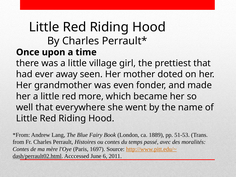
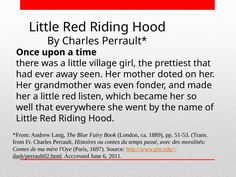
more: more -> listen (91, 96)
